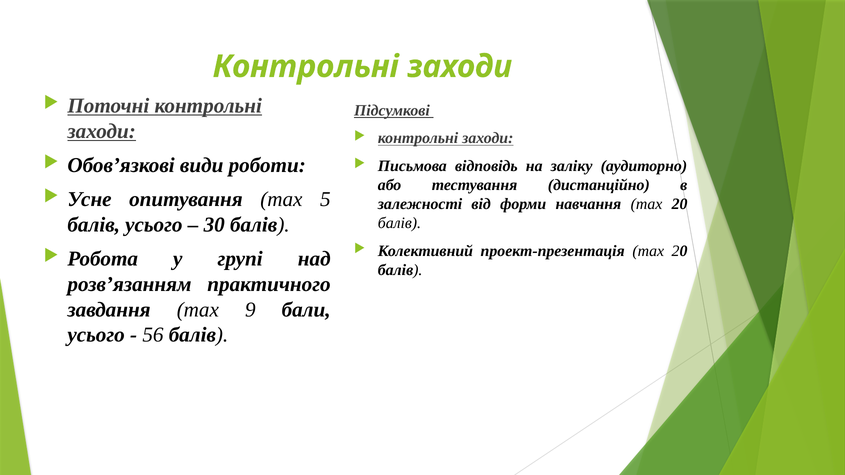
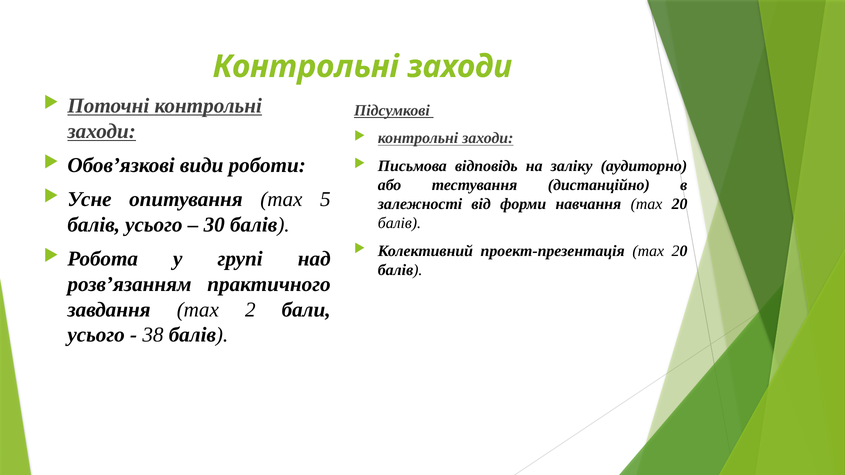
9: 9 -> 2 (250, 310)
56: 56 -> 38 (153, 335)
